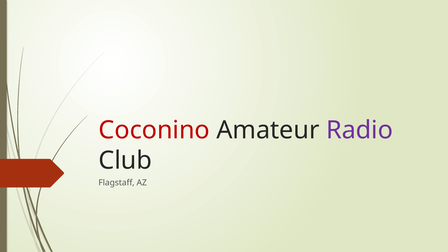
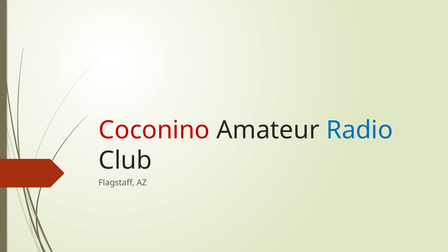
Radio colour: purple -> blue (360, 130)
